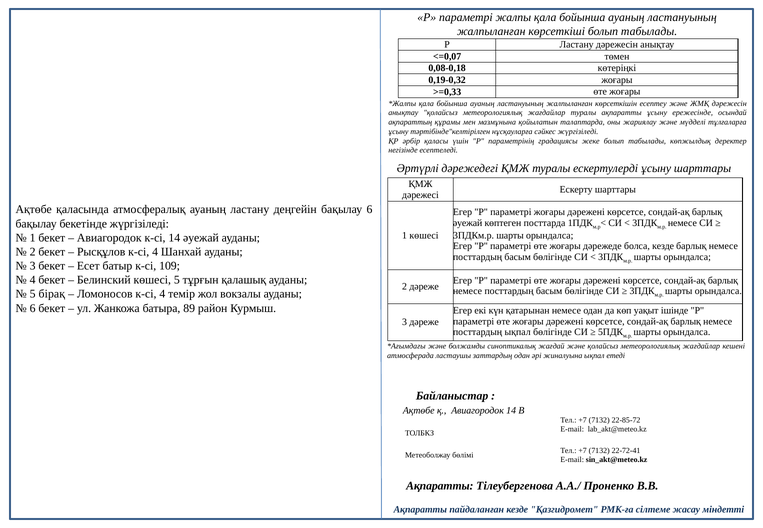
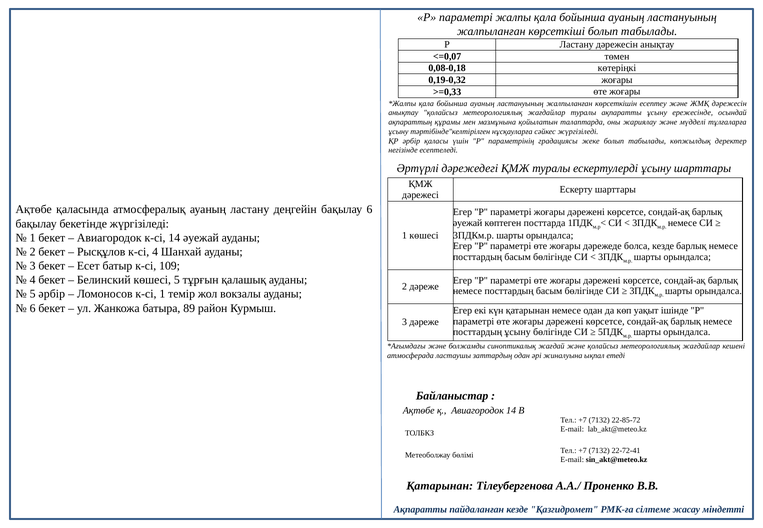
5 бірақ: бірақ -> әрбір (52, 294)
Ломоносов к-сі 4: 4 -> 1 (162, 294)
посттардың ықпал: ықпал -> ұсыну (518, 332)
Ақпаратты: Ақпаратты -> Қатарынан (440, 486)
